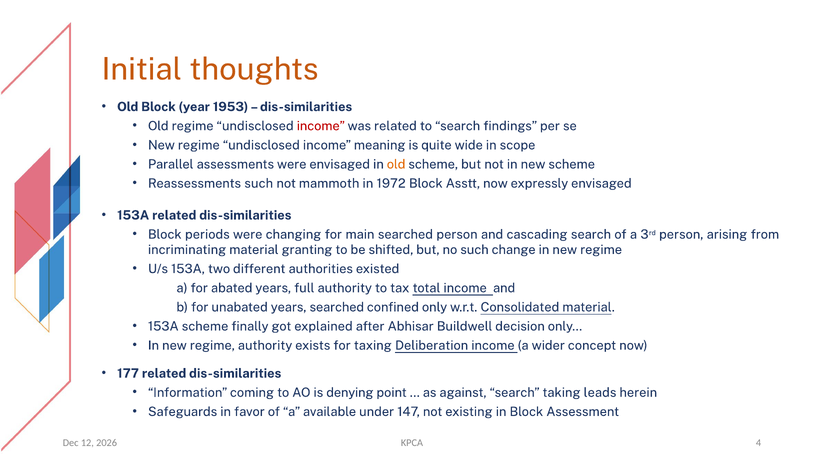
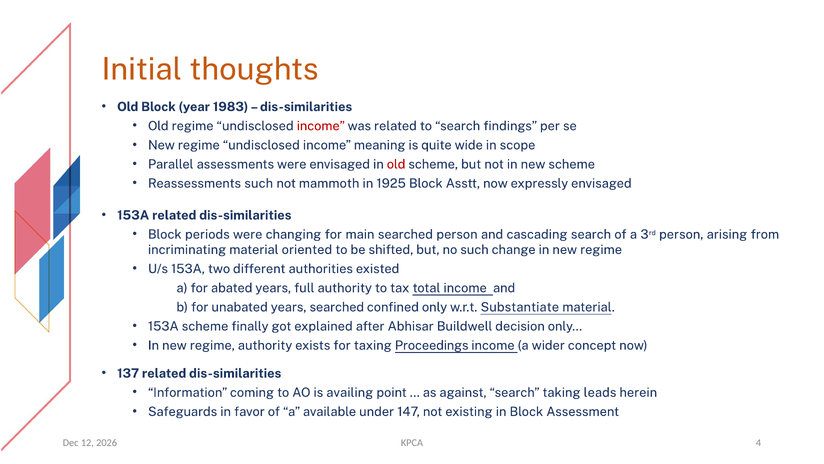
1953: 1953 -> 1983 (231, 107)
old colour: orange -> red (396, 164)
1972: 1972 -> 1925 (391, 183)
granting: granting -> oriented (307, 249)
Consolidated: Consolidated -> Substantiate (520, 307)
Deliberation: Deliberation -> Proceedings (432, 345)
177: 177 -> 137 (128, 373)
denying: denying -> availing (350, 392)
